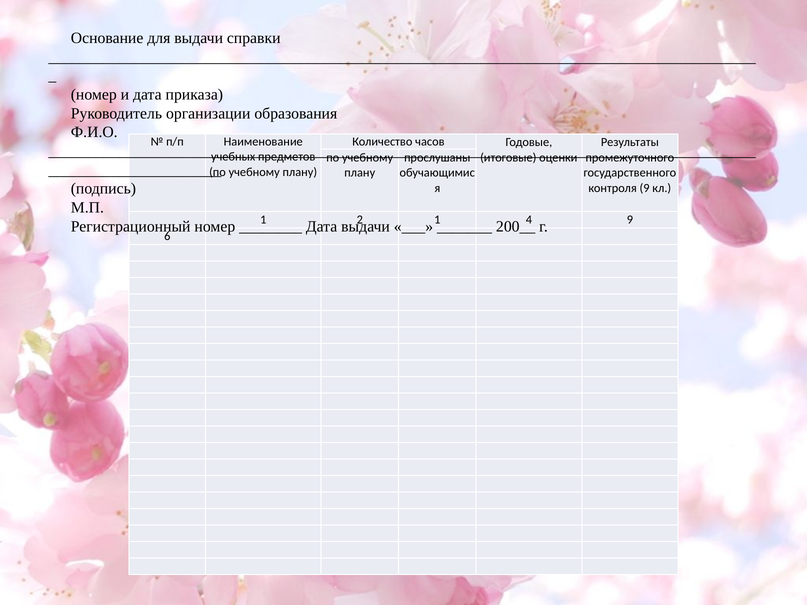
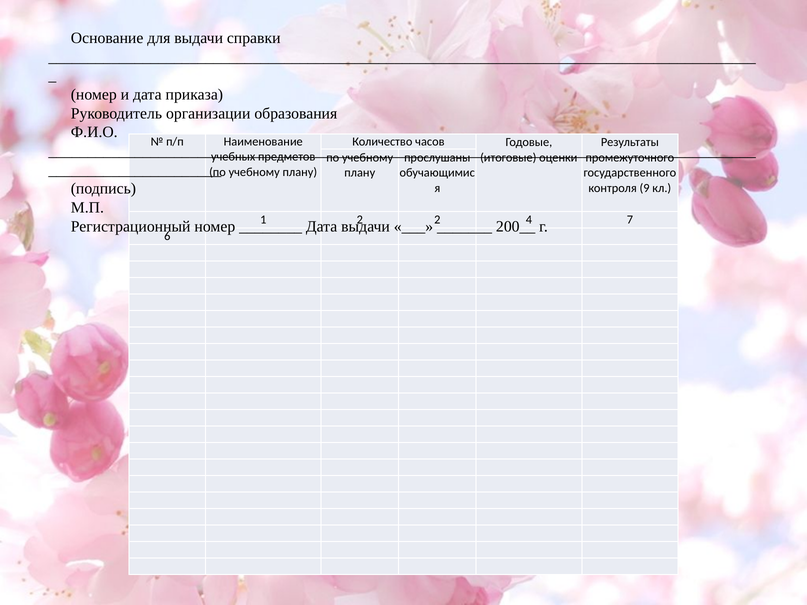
1: 1 -> 2 (437, 220)
9: 9 -> 7 (630, 220)
